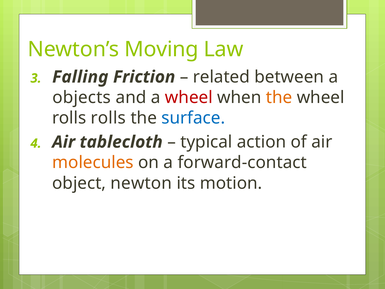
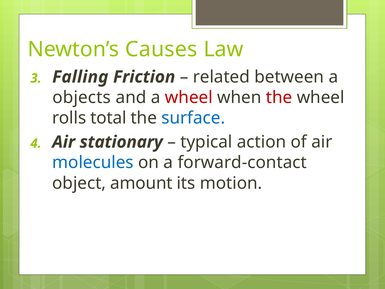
Moving: Moving -> Causes (161, 49)
the colour: orange -> red (279, 97)
rolls rolls: rolls -> total (108, 118)
tablecloth: tablecloth -> stationary (121, 142)
molecules colour: orange -> blue (93, 162)
newton: newton -> amount (141, 183)
